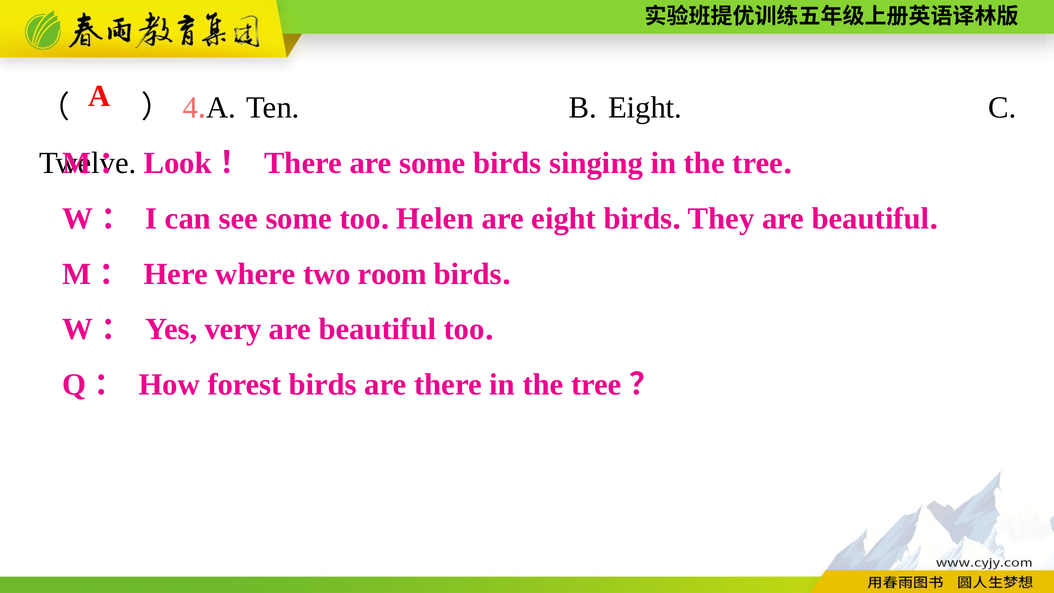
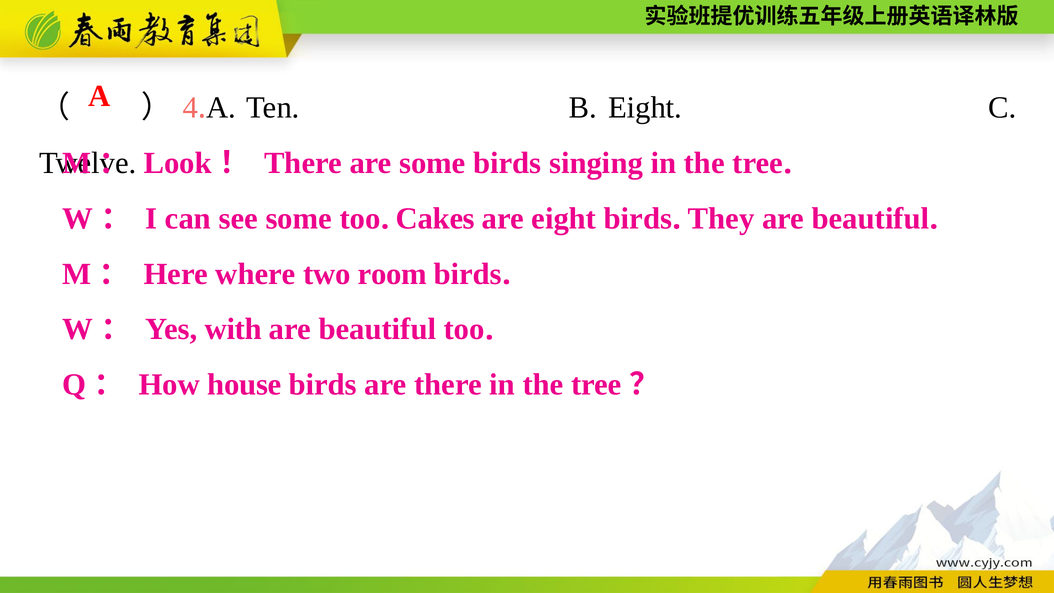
Helen: Helen -> Cakes (435, 219)
very: very -> with (233, 329)
forest: forest -> house (244, 385)
